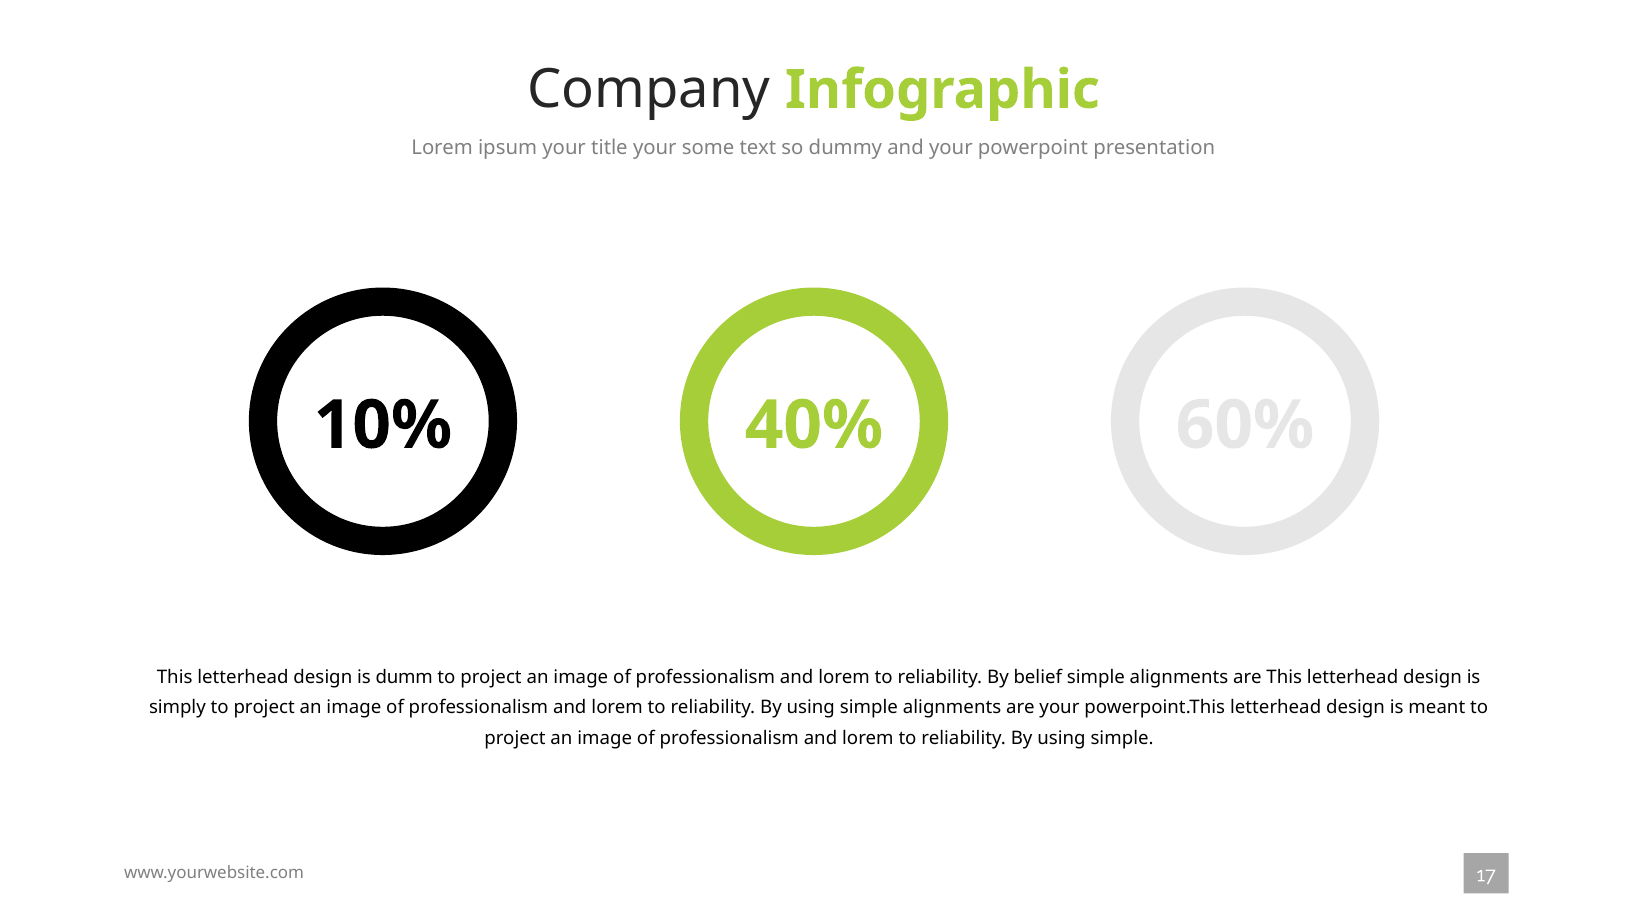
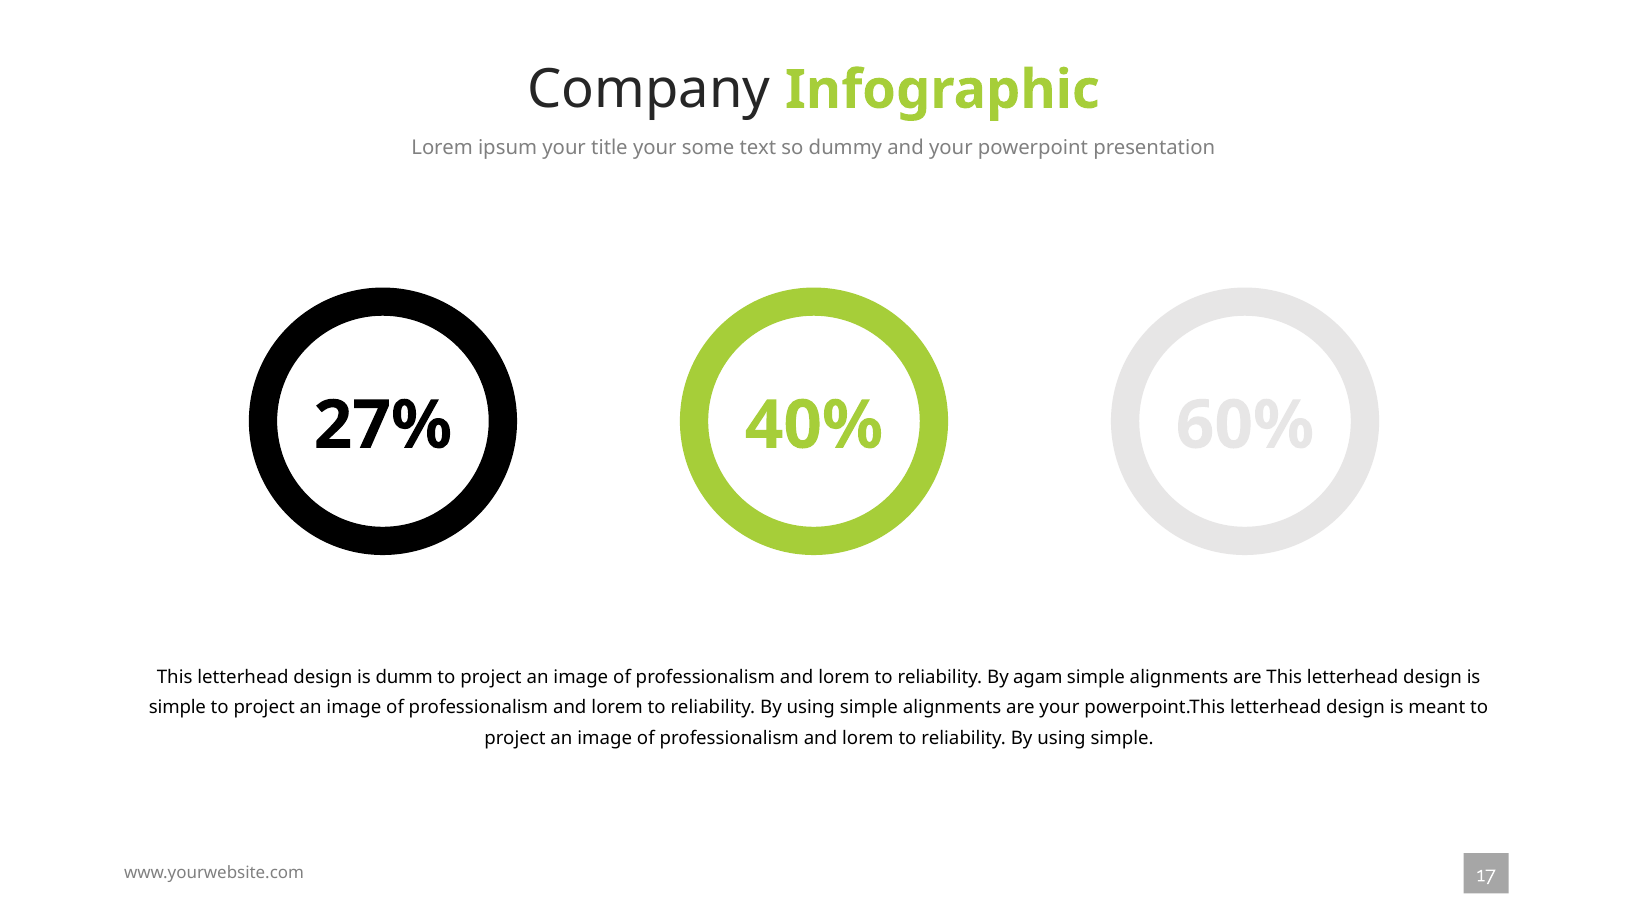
10%: 10% -> 27% (383, 425)
belief: belief -> agam (1038, 677)
simply: simply -> simple (177, 707)
